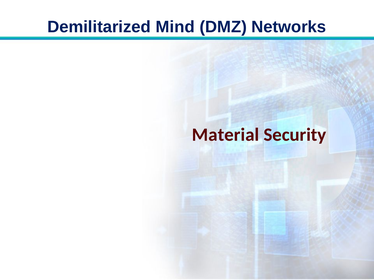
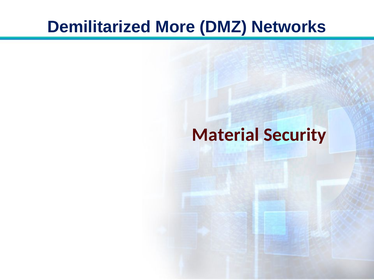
Mind: Mind -> More (175, 27)
